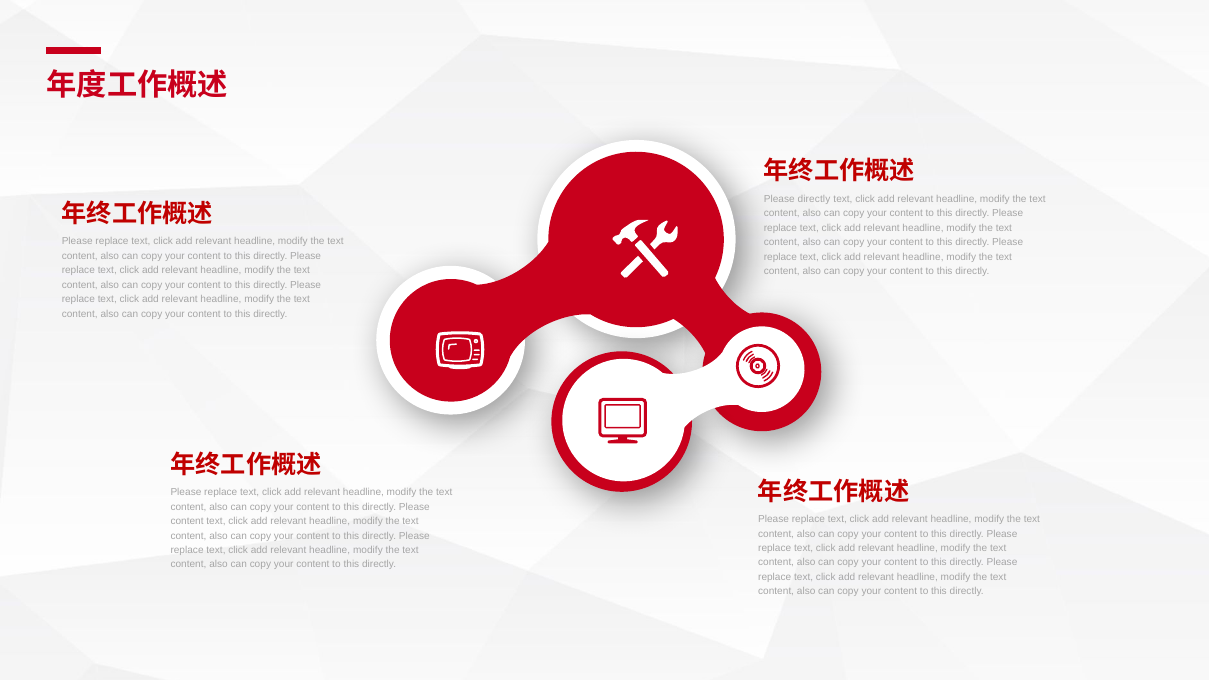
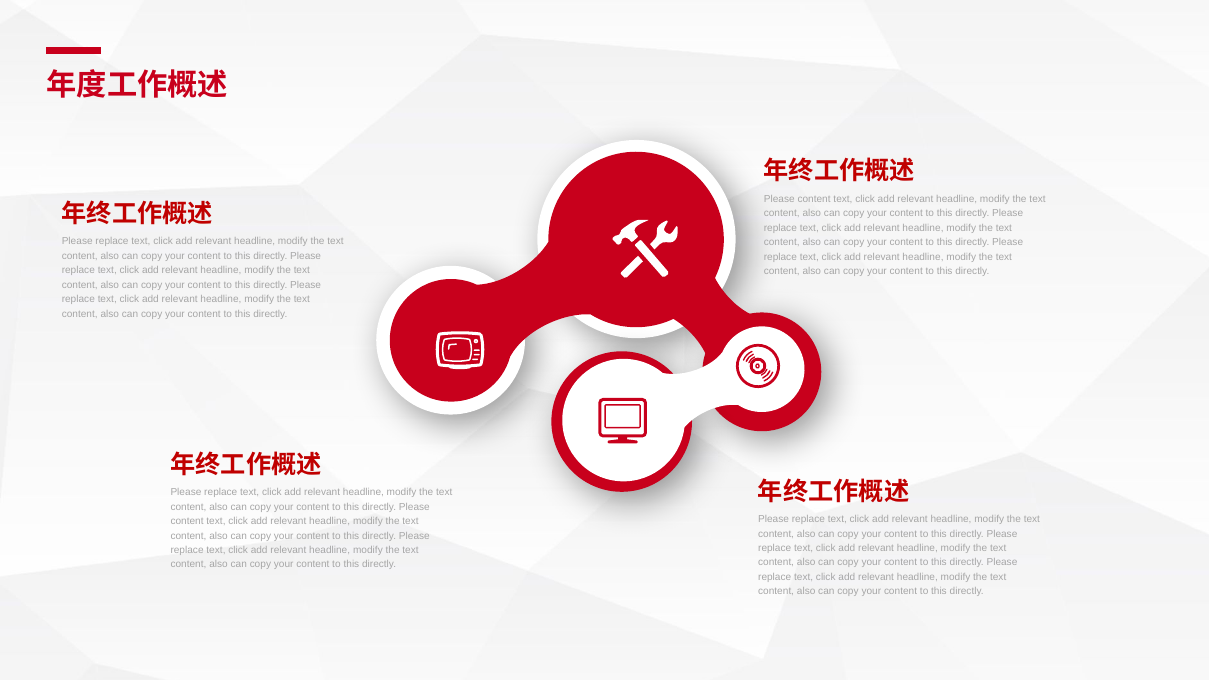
directly: directly -> content (814, 199)
